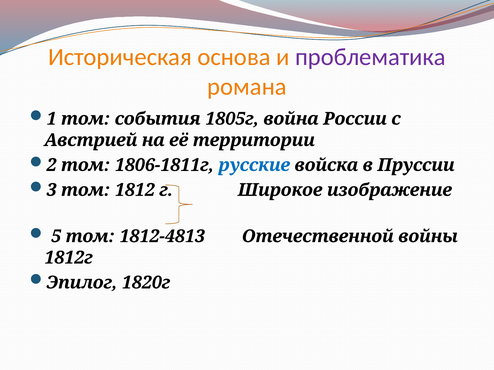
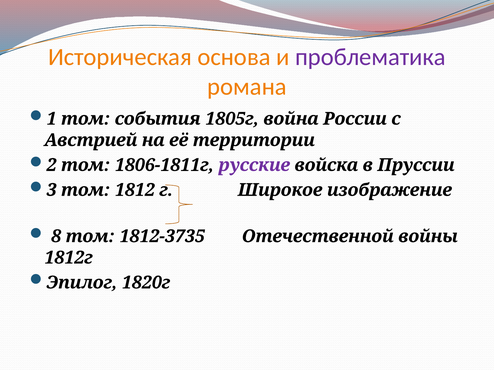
русские colour: blue -> purple (254, 165)
5: 5 -> 8 (56, 237)
1812-4813: 1812-4813 -> 1812-3735 (162, 237)
